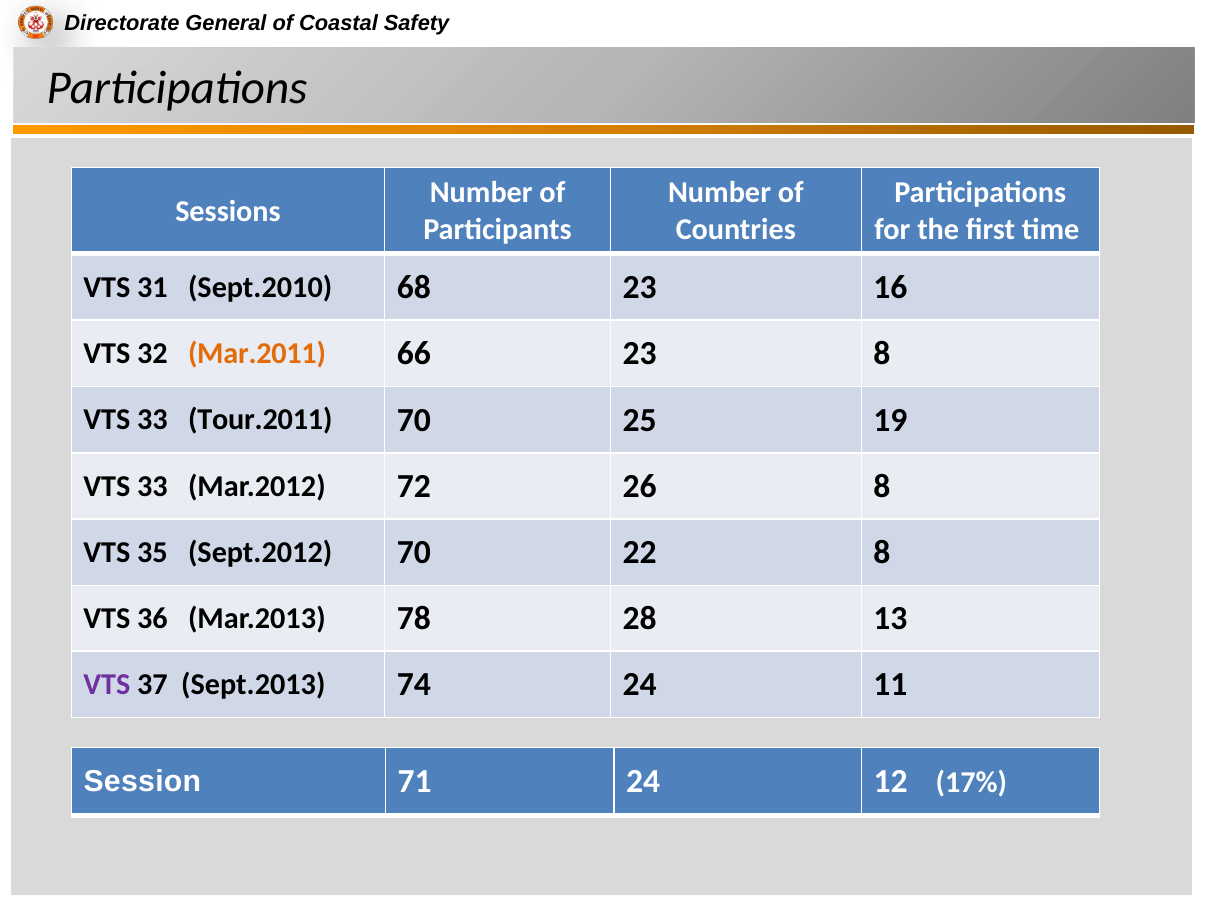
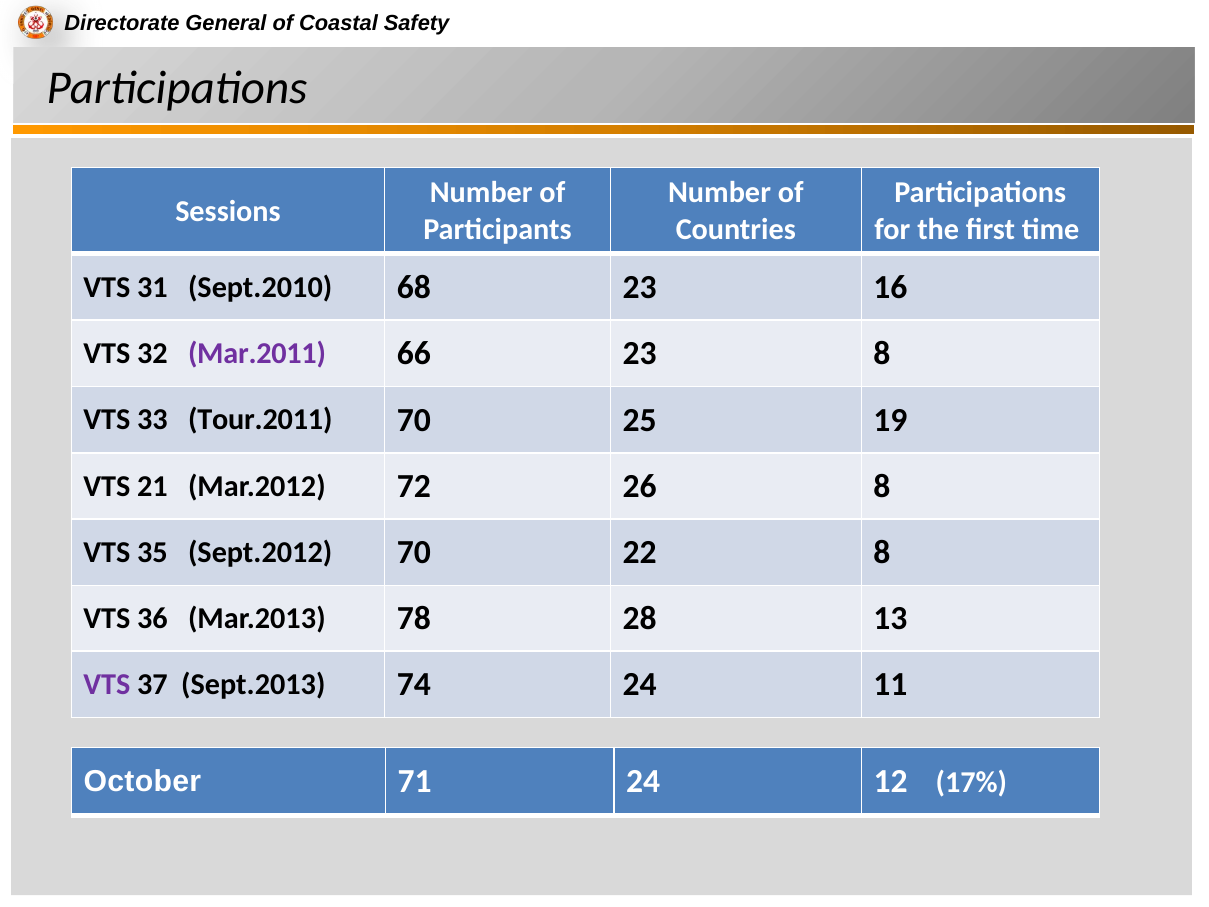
Mar.2011 colour: orange -> purple (257, 354)
33: 33 -> 21 (152, 486)
Session: Session -> October (142, 782)
